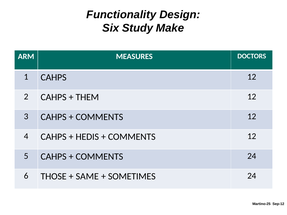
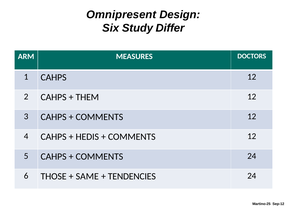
Functionality: Functionality -> Omnipresent (121, 15)
Make: Make -> Differ (170, 28)
SOMETIMES: SOMETIMES -> TENDENCIES (132, 177)
